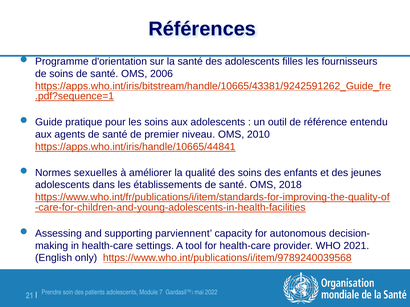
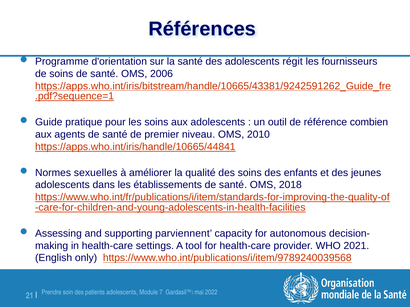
filles: filles -> régit (293, 62)
entendu: entendu -> combien (369, 122)
